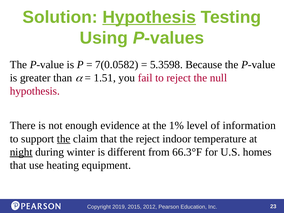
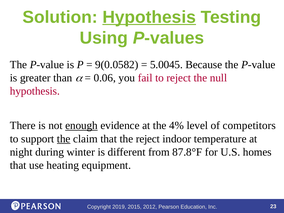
7(0.0582: 7(0.0582 -> 9(0.0582 (117, 65)
5.3598: 5.3598 -> 5.0045 (166, 65)
1.51: 1.51 -> 0.06 (105, 78)
enough underline: none -> present (81, 126)
1%: 1% -> 4% (177, 126)
information: information -> competitors (249, 126)
night underline: present -> none (21, 152)
66.3°F: 66.3°F -> 87.8°F (187, 152)
